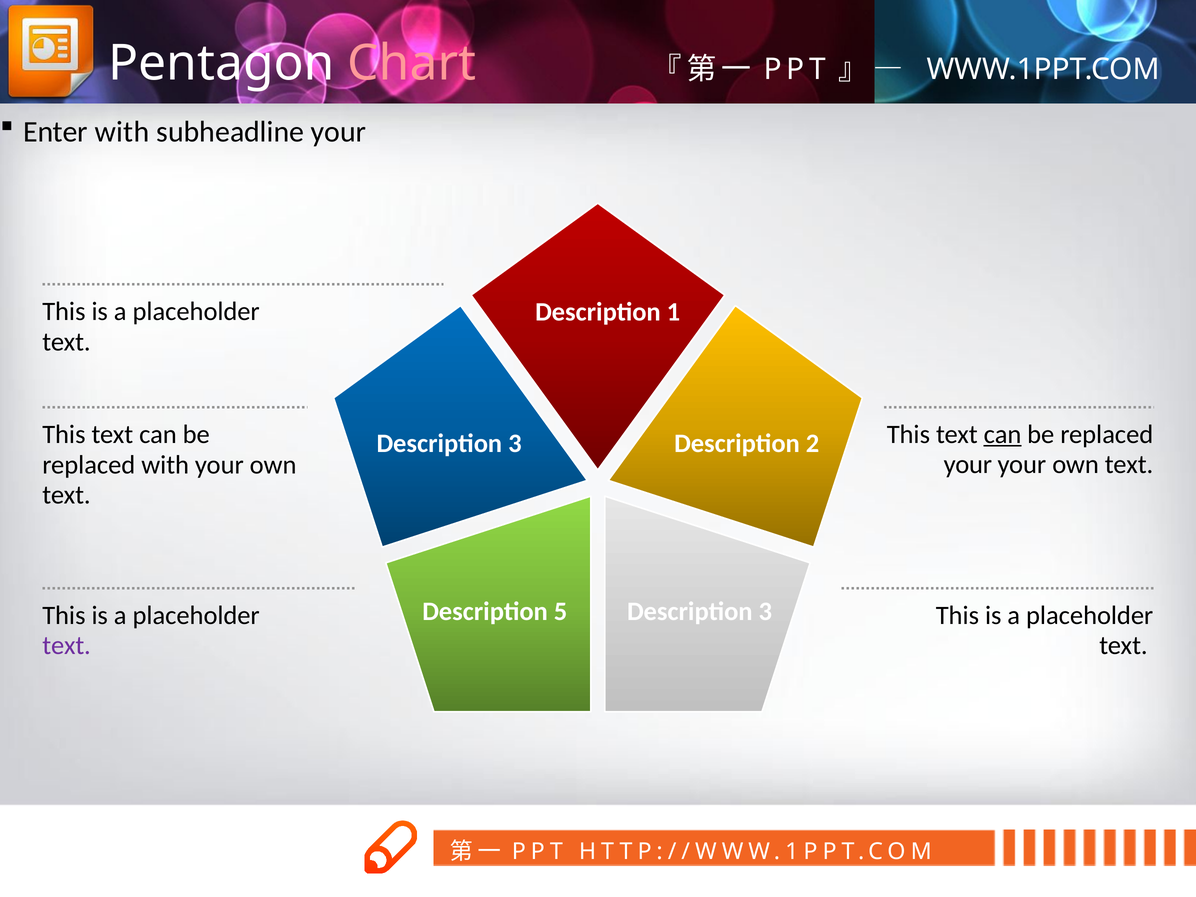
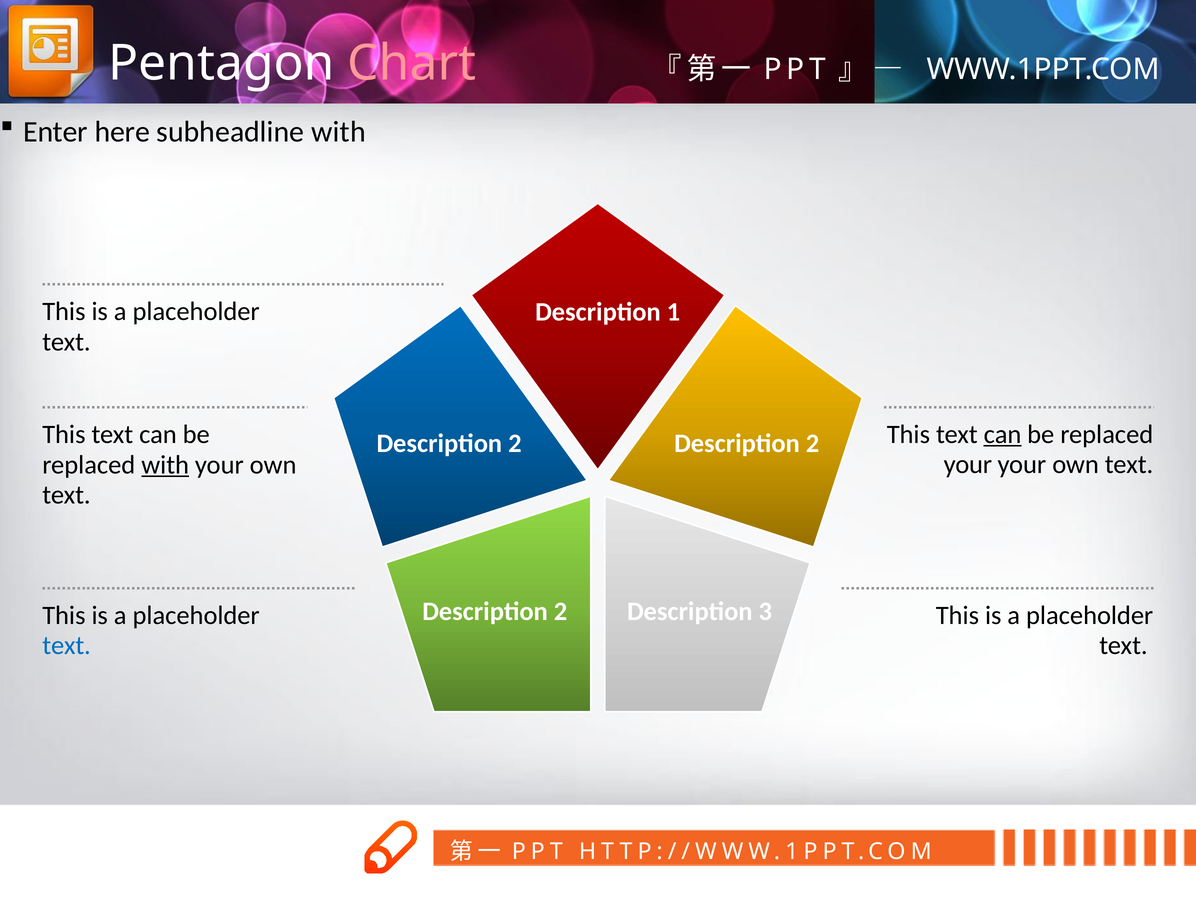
Enter with: with -> here (122, 132)
subheadline your: your -> with (338, 132)
3: 3 -> 2 (515, 444)
with underline: none -> present (165, 465)
5: 5 -> 2 (561, 611)
text colour: purple -> blue (67, 646)
